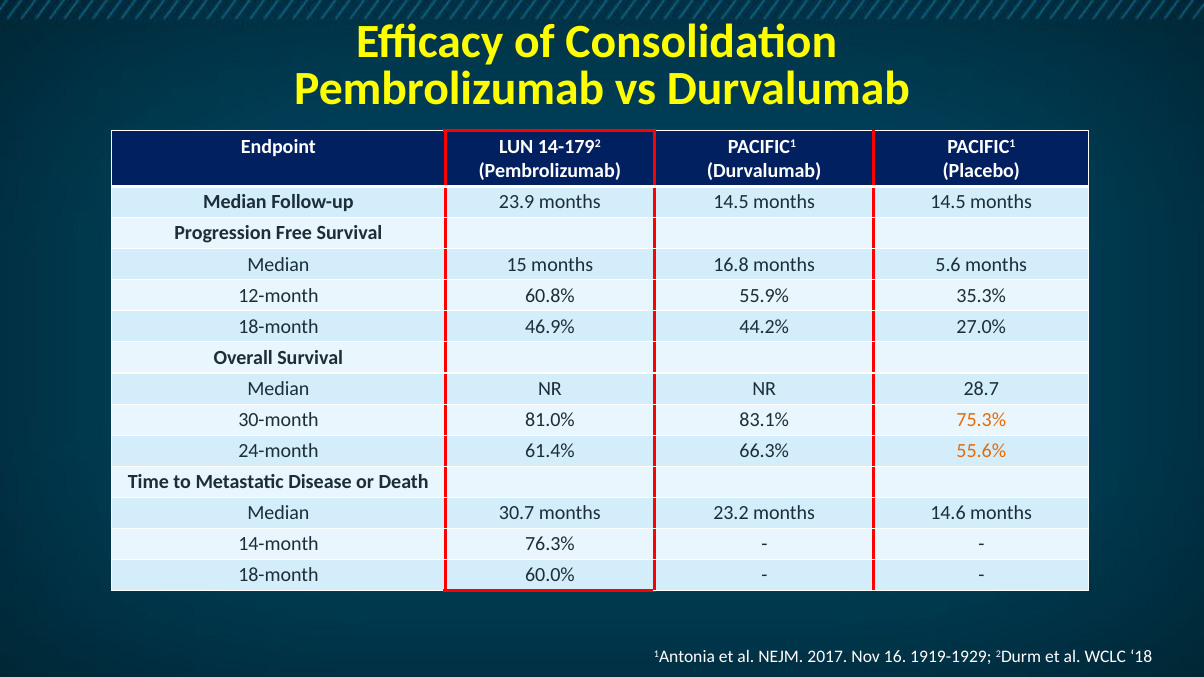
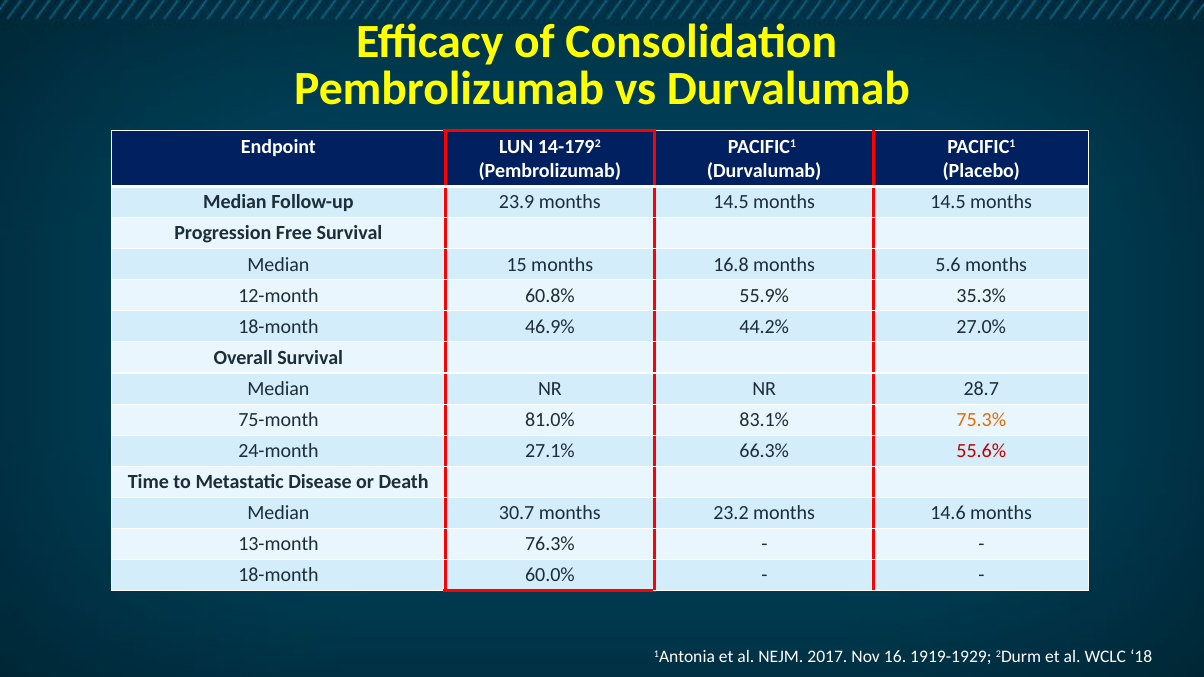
30-month: 30-month -> 75-month (279, 420)
61.4%: 61.4% -> 27.1% (550, 451)
55.6% colour: orange -> red (981, 451)
14-month: 14-month -> 13-month (279, 544)
